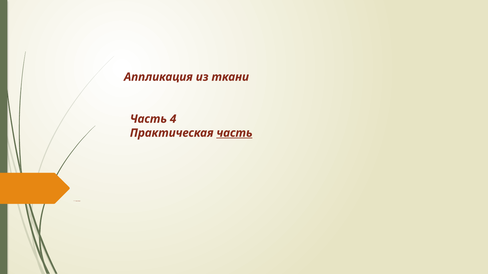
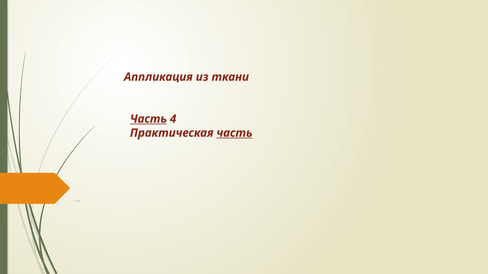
Часть underline: none -> present (148, 119)
